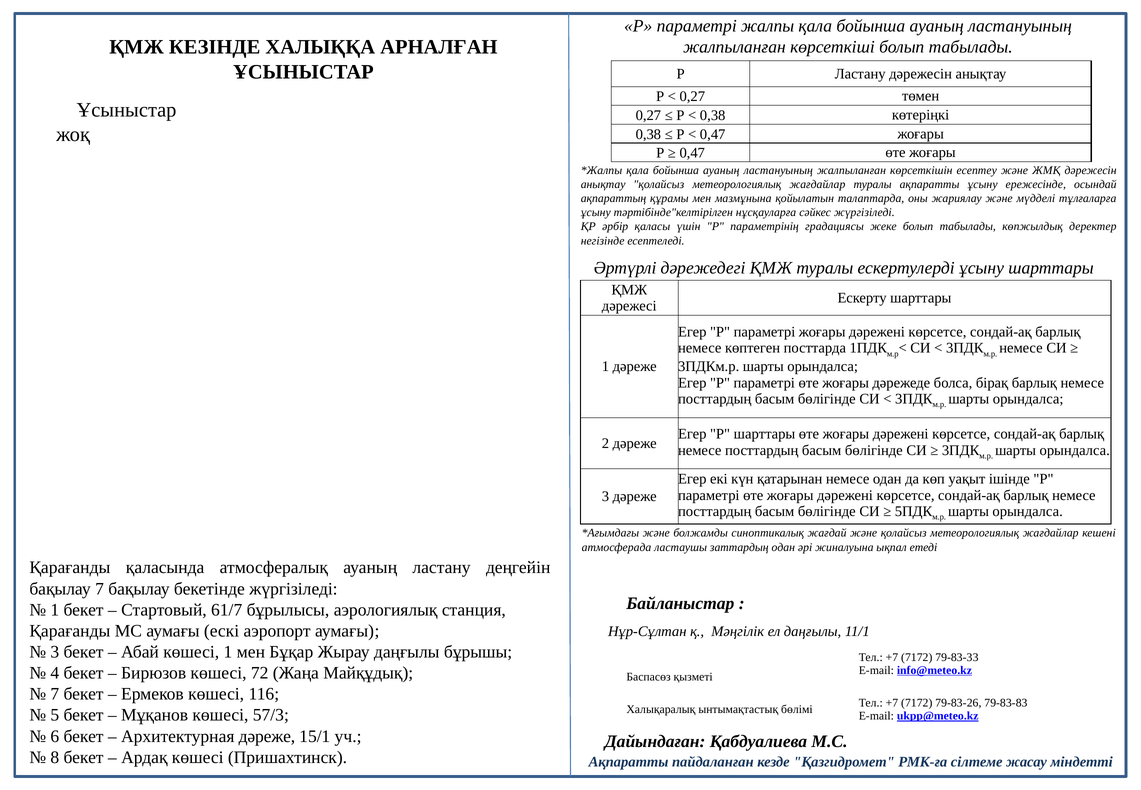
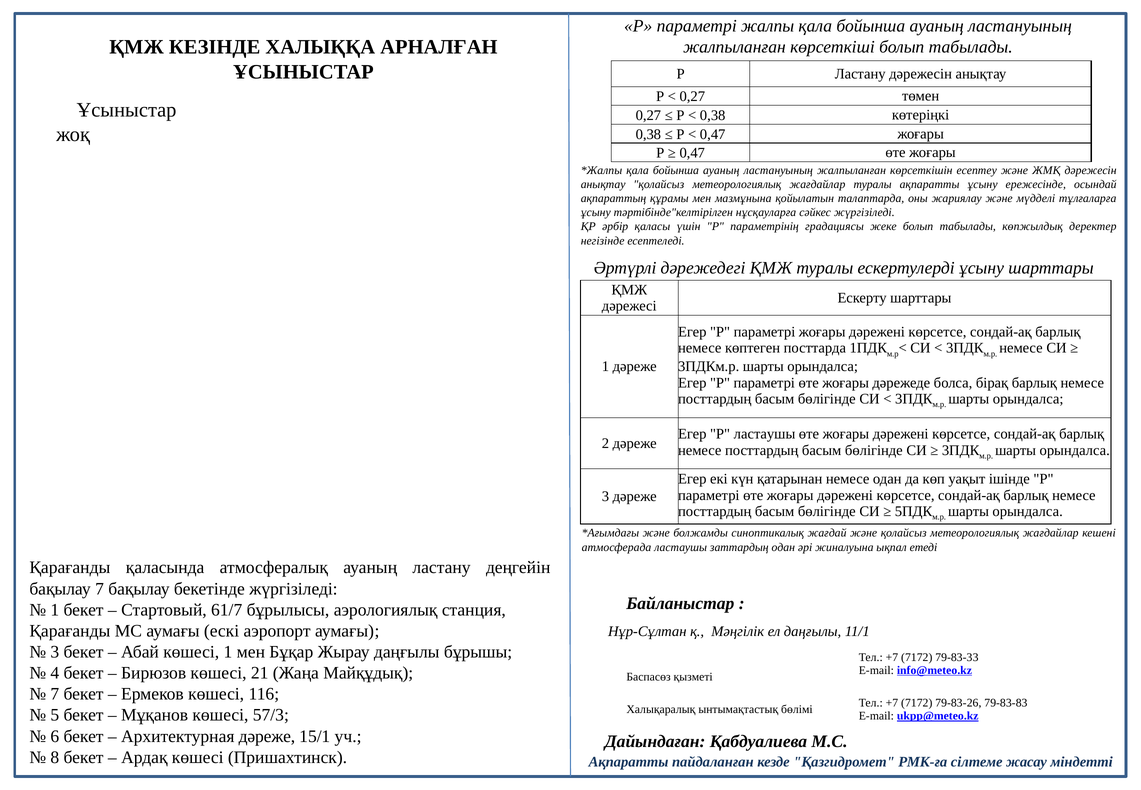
Р шарттары: шарттары -> ластаушы (765, 434)
72: 72 -> 21 (260, 673)
